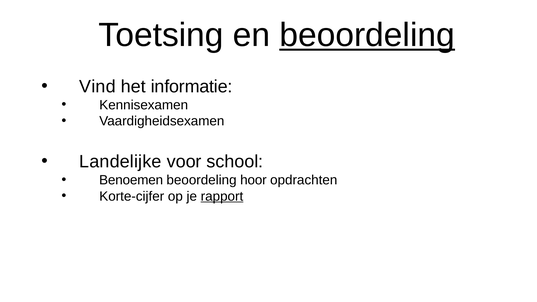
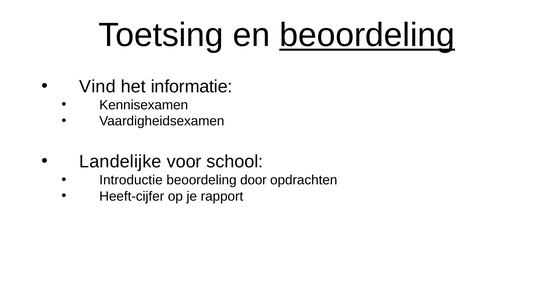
Benoemen: Benoemen -> Introductie (131, 180)
hoor: hoor -> door (253, 180)
Korte-cijfer: Korte-cijfer -> Heeft-cijfer (132, 196)
rapport underline: present -> none (222, 196)
